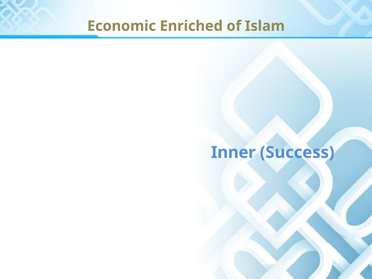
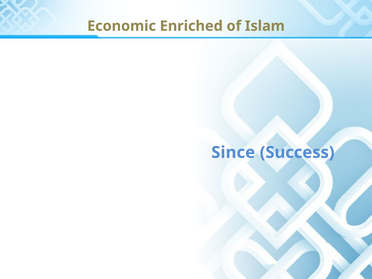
Inner: Inner -> Since (233, 152)
